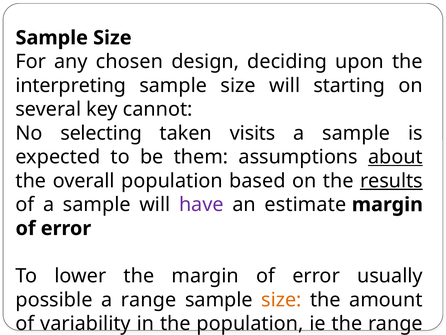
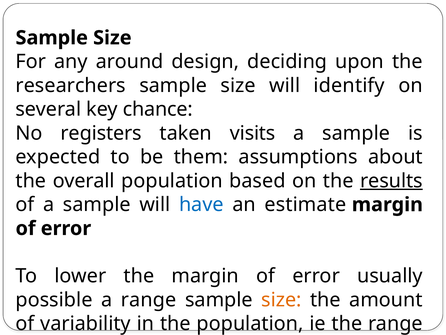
chosen: chosen -> around (130, 62)
interpreting: interpreting -> researchers (71, 85)
starting: starting -> identify (349, 85)
cannot: cannot -> chance (158, 109)
selecting: selecting -> registers (101, 133)
about underline: present -> none (395, 157)
have colour: purple -> blue (201, 204)
